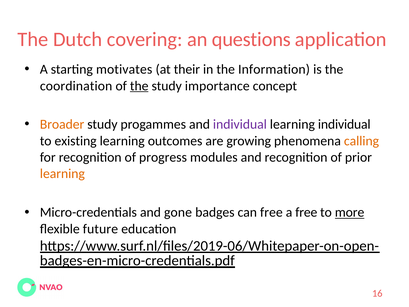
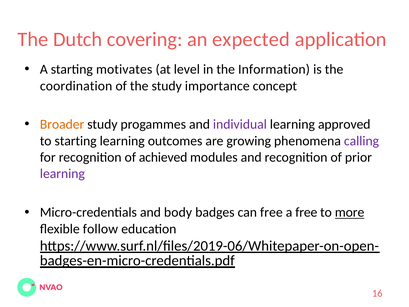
questions: questions -> expected (251, 39)
their: their -> level (187, 69)
the underline: present -> none (139, 86)
learning individual: individual -> approved (344, 124)
to existing: existing -> starting (76, 141)
calling colour: orange -> purple (362, 141)
progress: progress -> achieved (163, 157)
learning colour: orange -> purple (62, 173)
gone: gone -> body (178, 212)
future: future -> follow (100, 229)
